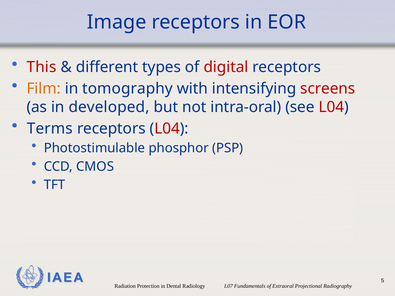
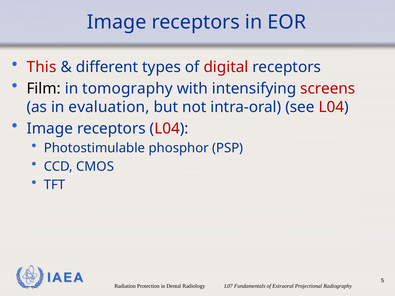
Film colour: orange -> black (44, 89)
developed: developed -> evaluation (109, 107)
Terms: Terms -> Image (50, 129)
